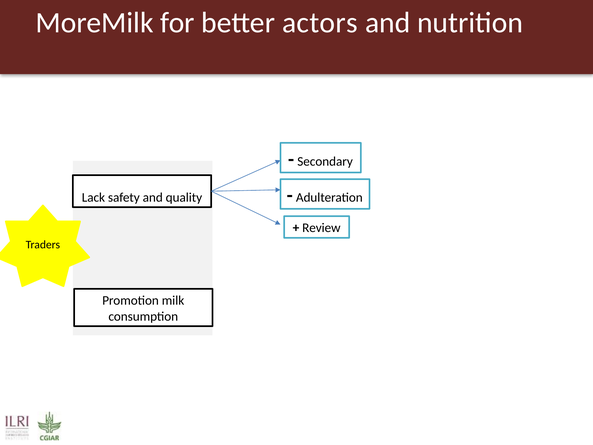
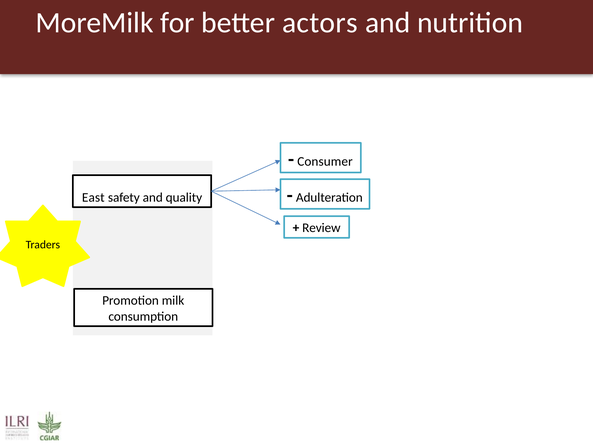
Secondary: Secondary -> Consumer (325, 161)
Lack: Lack -> East (93, 197)
